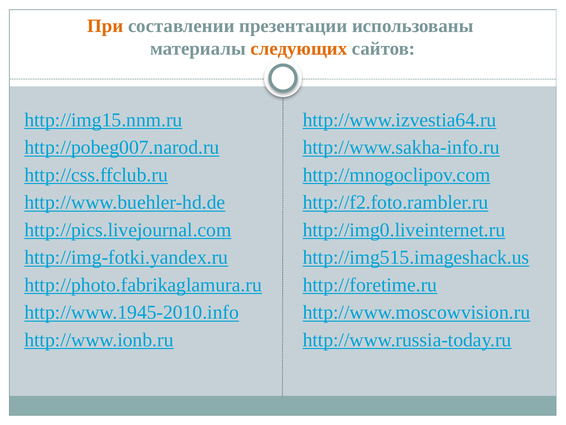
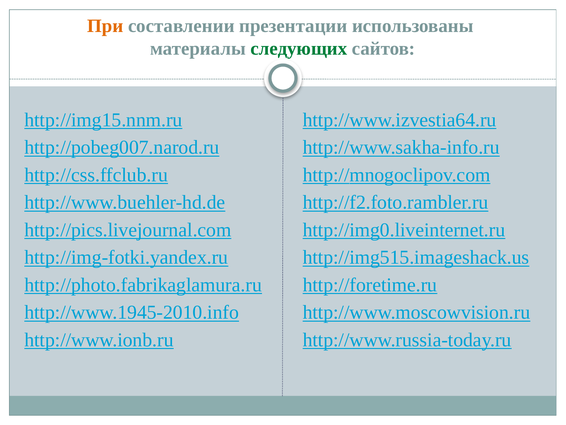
следующих colour: orange -> green (299, 49)
